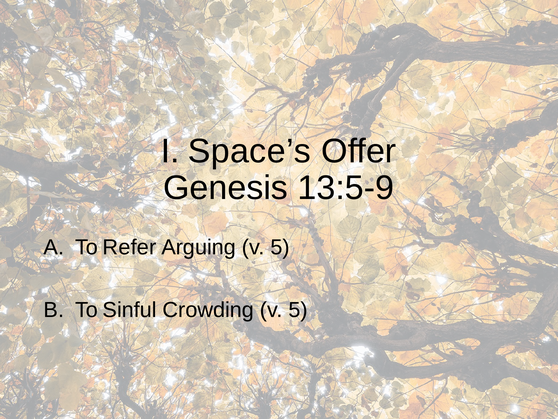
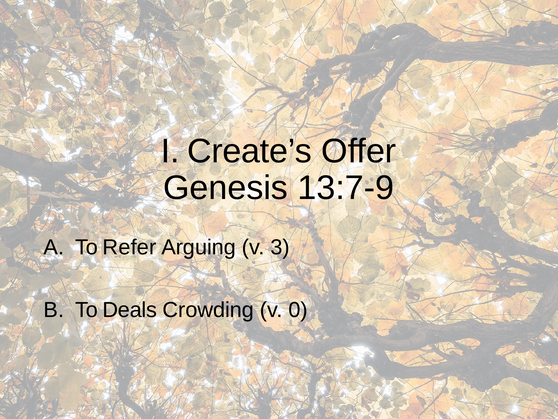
Space’s: Space’s -> Create’s (250, 151)
13:5-9: 13:5-9 -> 13:7-9 (346, 188)
Arguing v 5: 5 -> 3 (280, 247)
Sinful: Sinful -> Deals (130, 309)
Crowding v 5: 5 -> 0 (298, 309)
